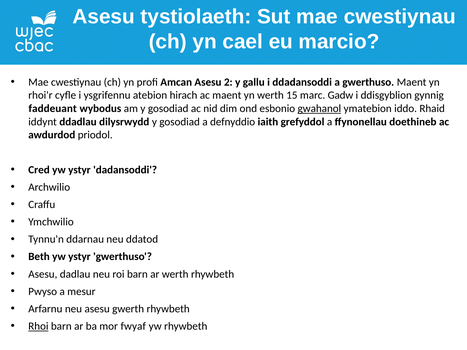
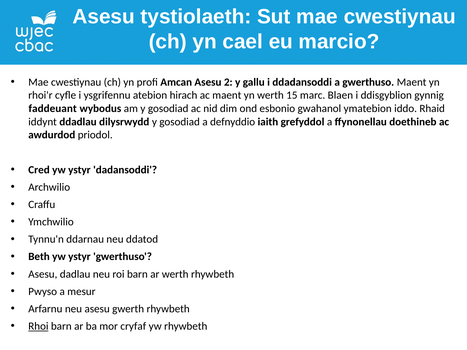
Gadw: Gadw -> Blaen (340, 95)
gwahanol underline: present -> none (319, 109)
fwyaf: fwyaf -> cryfaf (133, 326)
